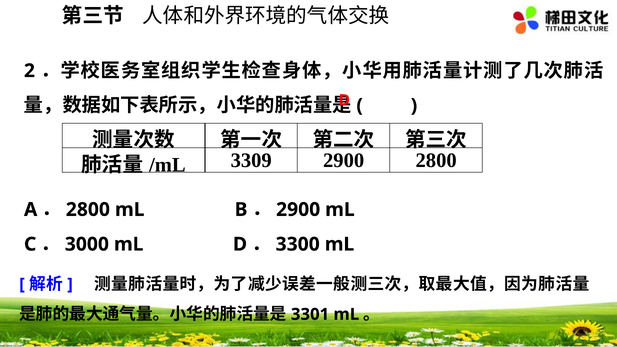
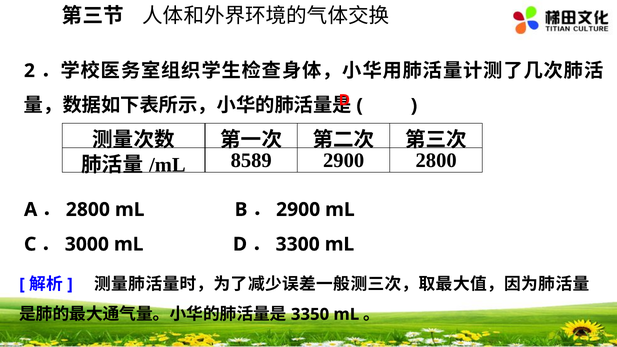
3309: 3309 -> 8589 (251, 160)
3301: 3301 -> 3350 (310, 314)
